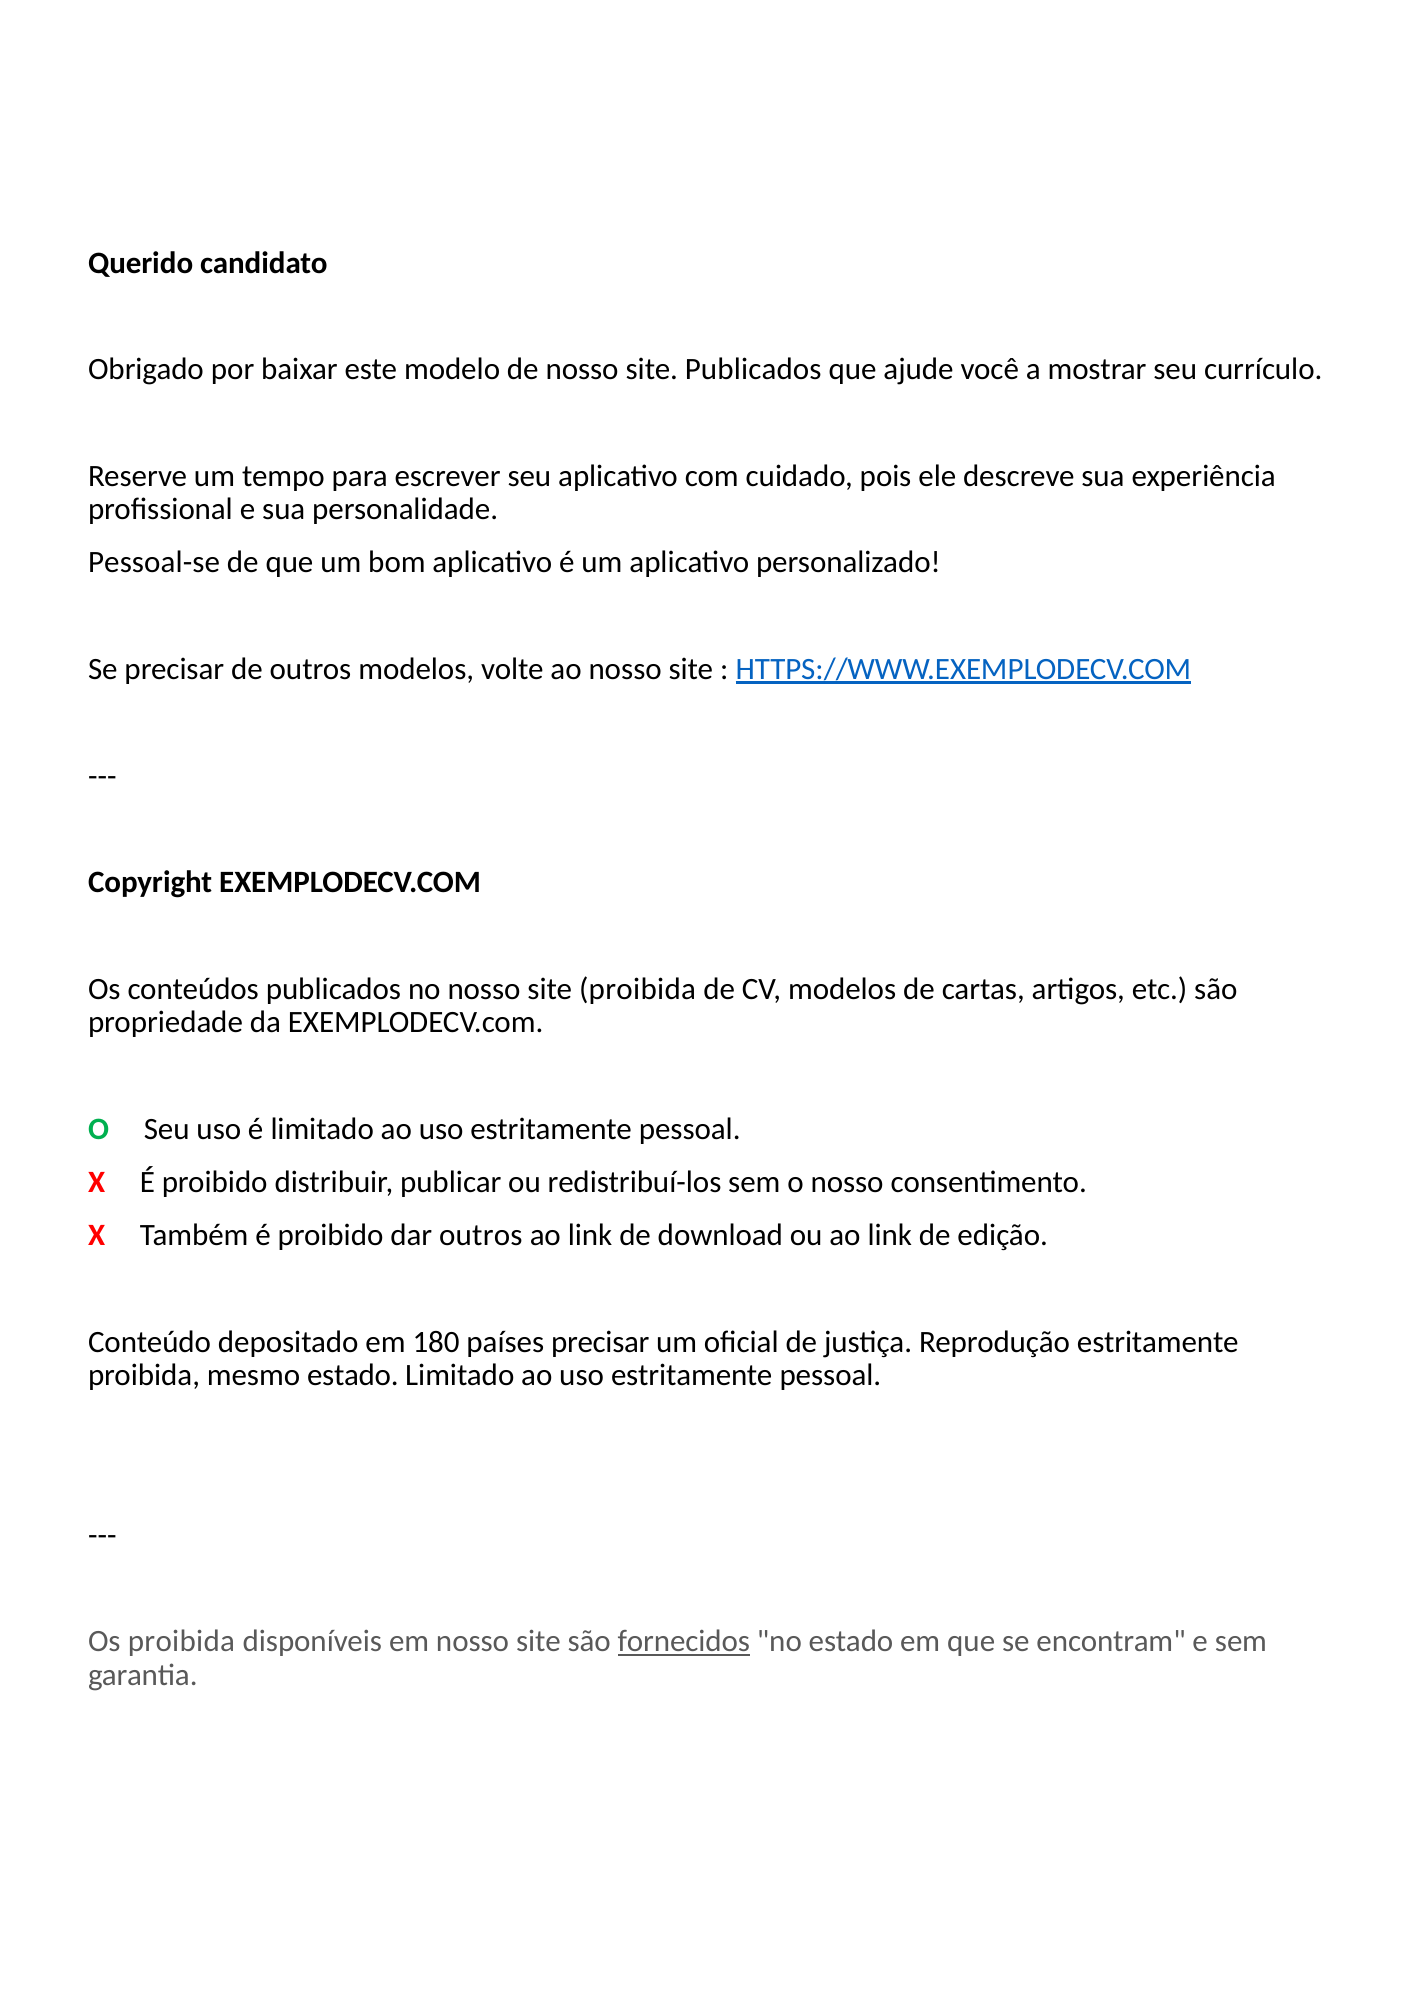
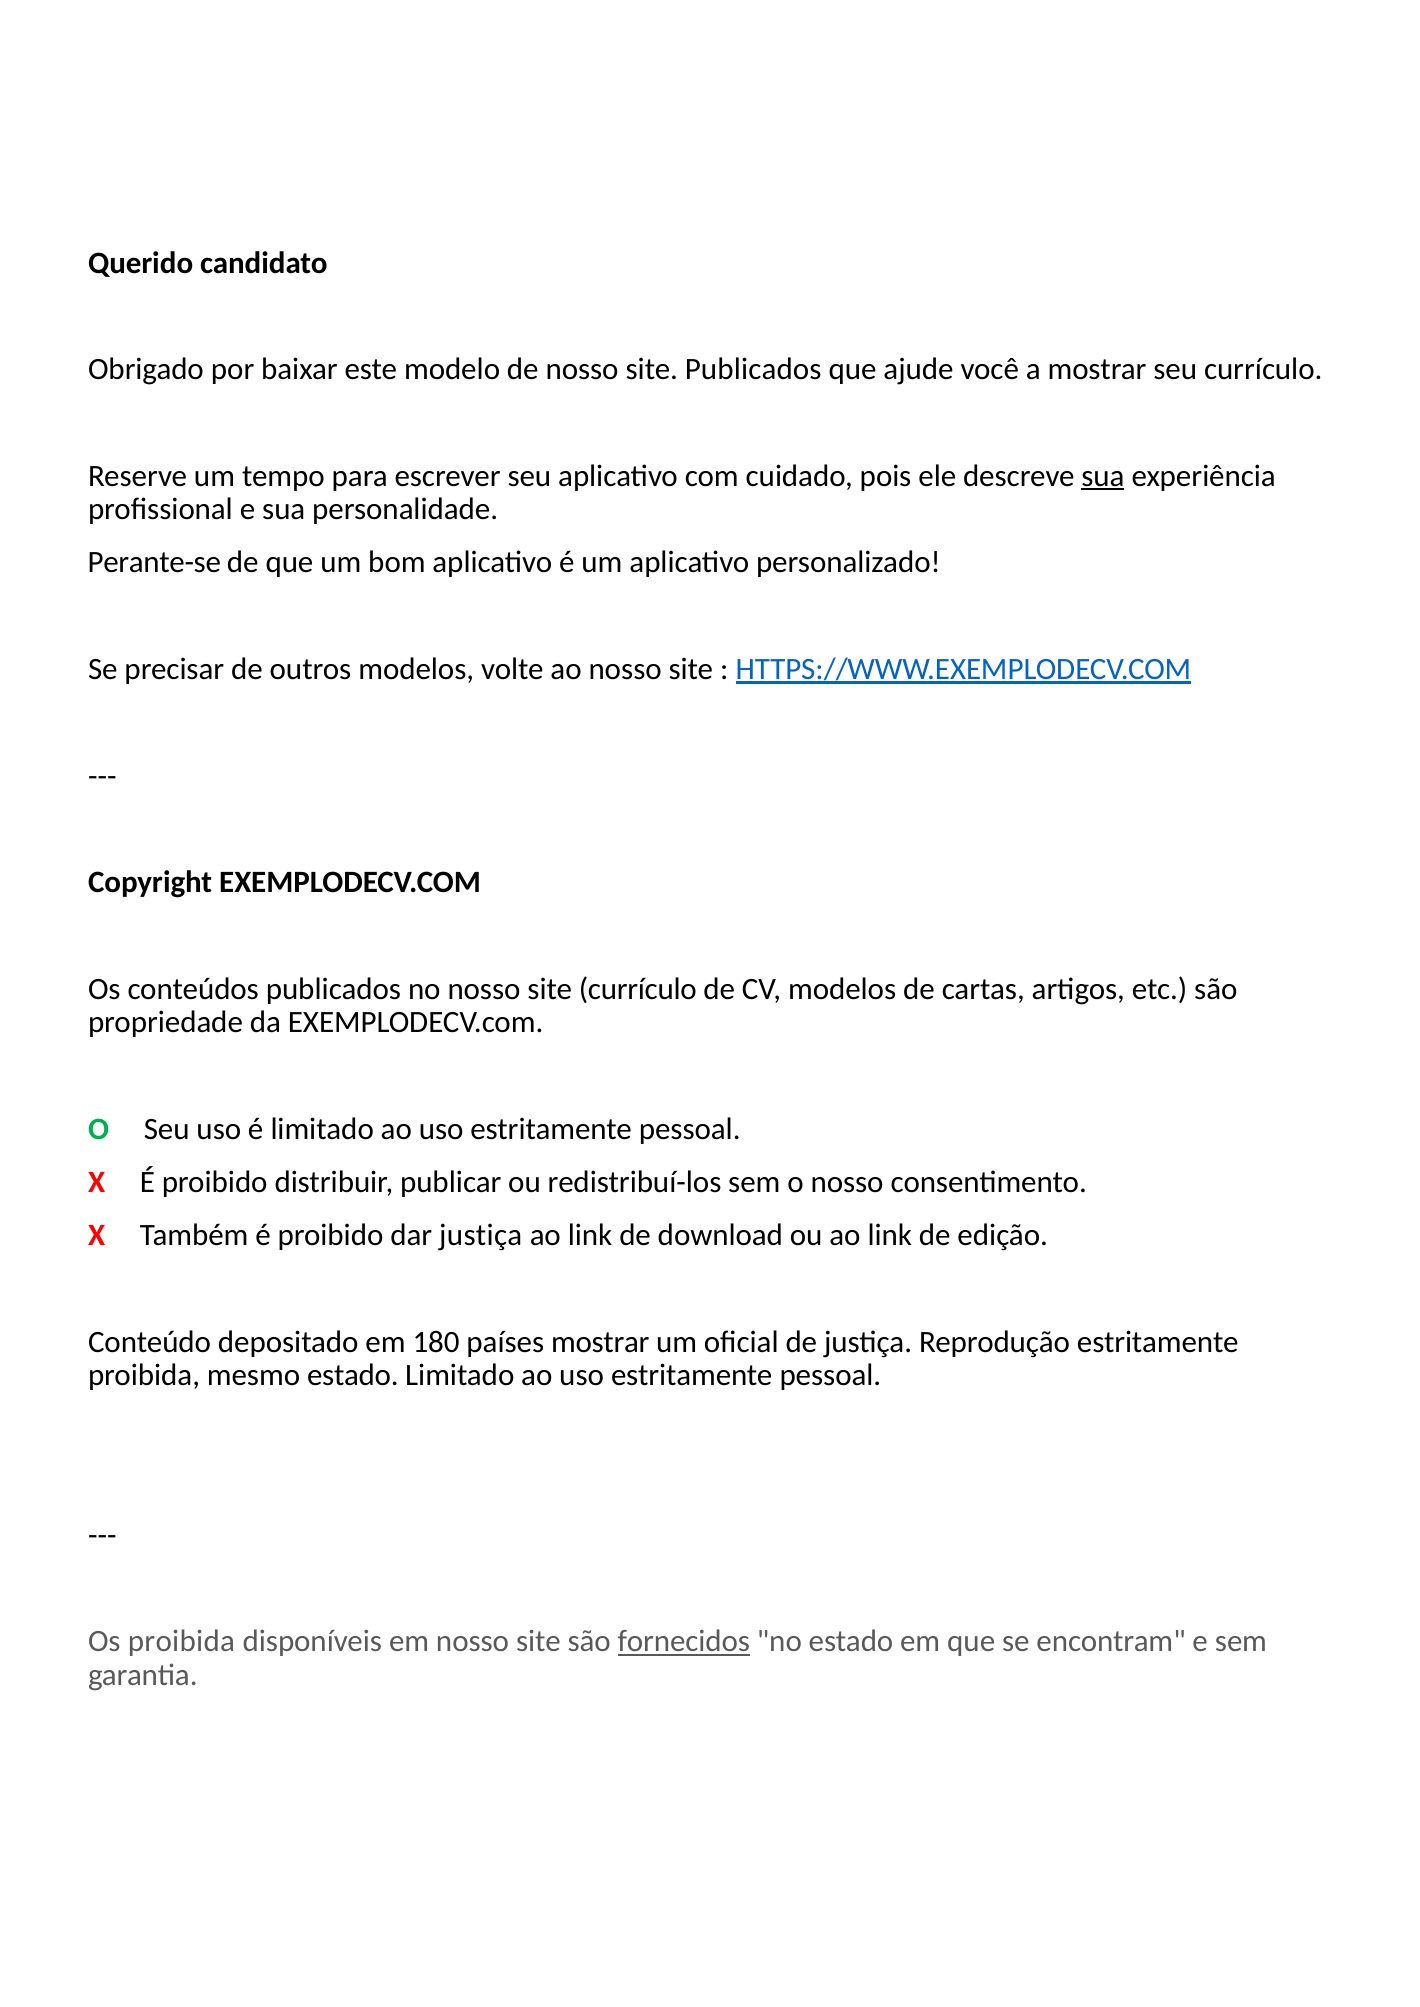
sua underline: none -> present (1103, 476)
Pessoal-se: Pessoal-se -> Perante-se (154, 563)
site proibida: proibida -> currículo (638, 989)
dar outros: outros -> justiça (481, 1236)
países precisar: precisar -> mostrar (600, 1342)
